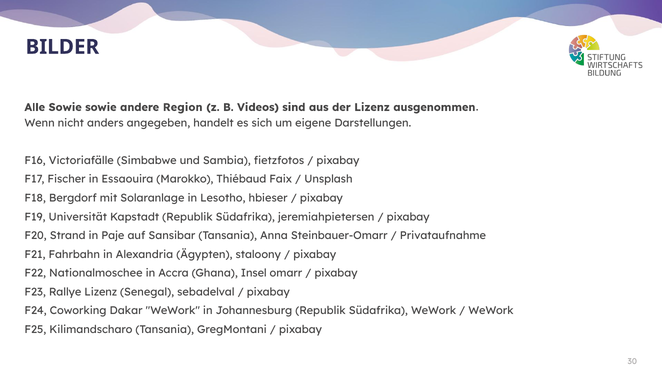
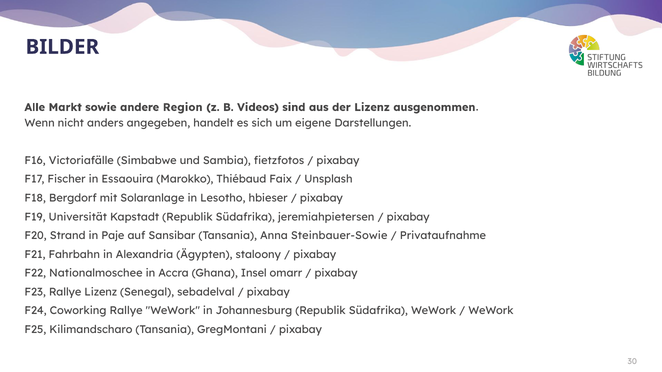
Alle Sowie: Sowie -> Markt (65, 107)
Steinbauer-Omarr: Steinbauer-Omarr -> Steinbauer-Sowie (339, 236)
Coworking Dakar: Dakar -> Rallye (126, 311)
